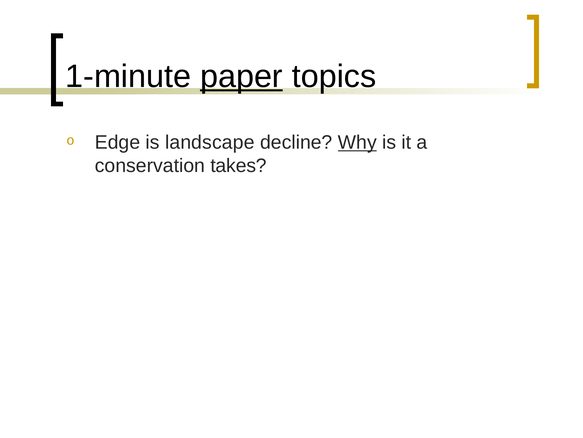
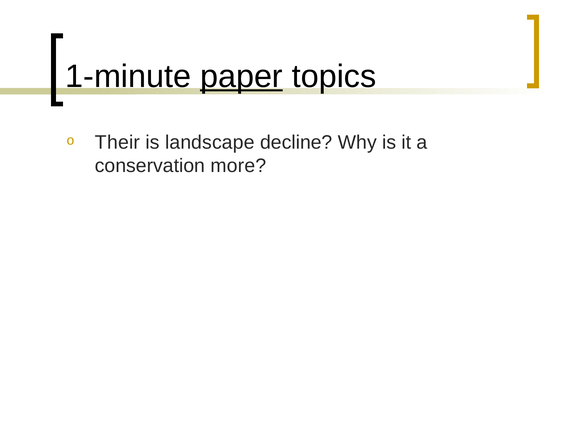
Edge: Edge -> Their (117, 142)
Why underline: present -> none (357, 142)
takes: takes -> more (238, 166)
